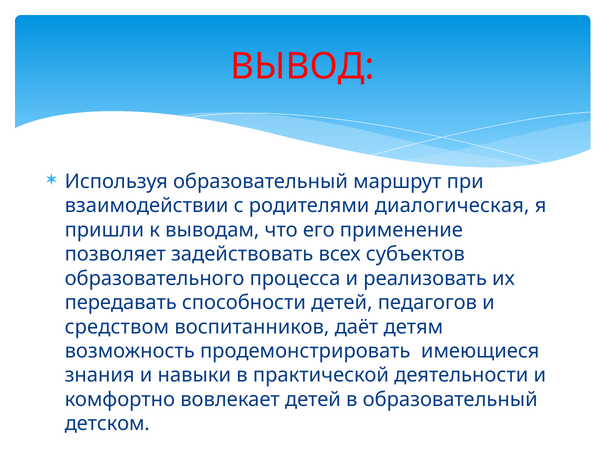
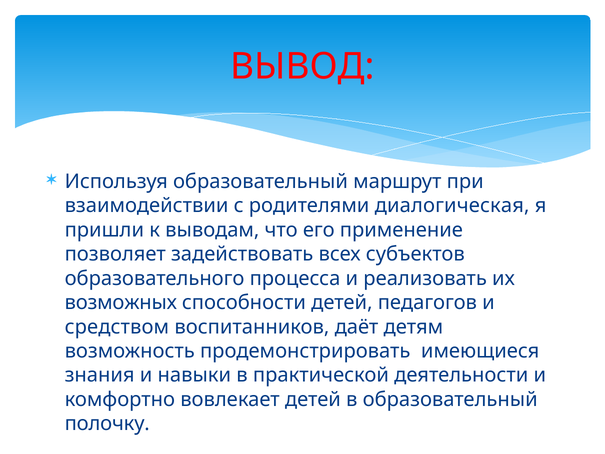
передавать: передавать -> возможных (121, 302)
детском: детском -> полочку (107, 423)
